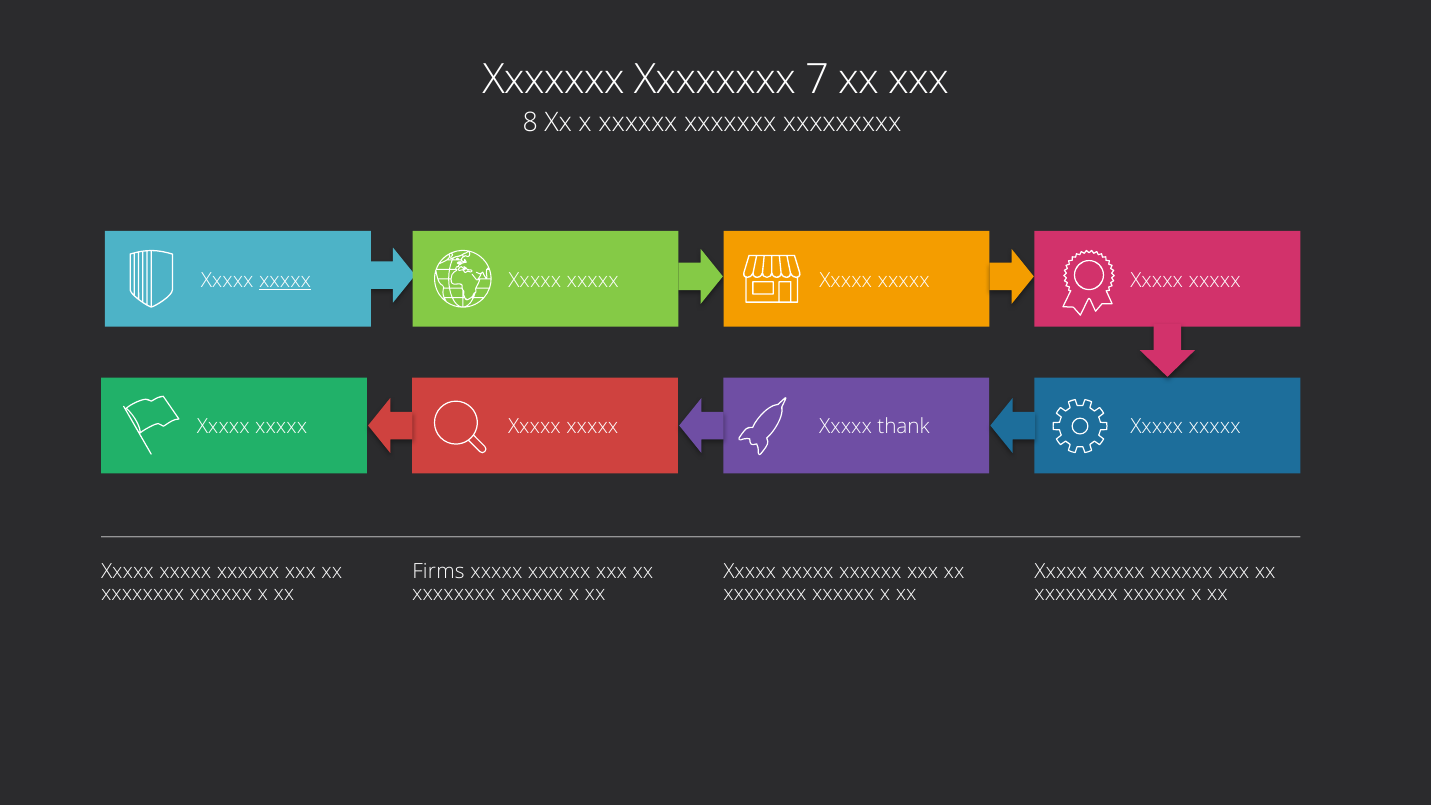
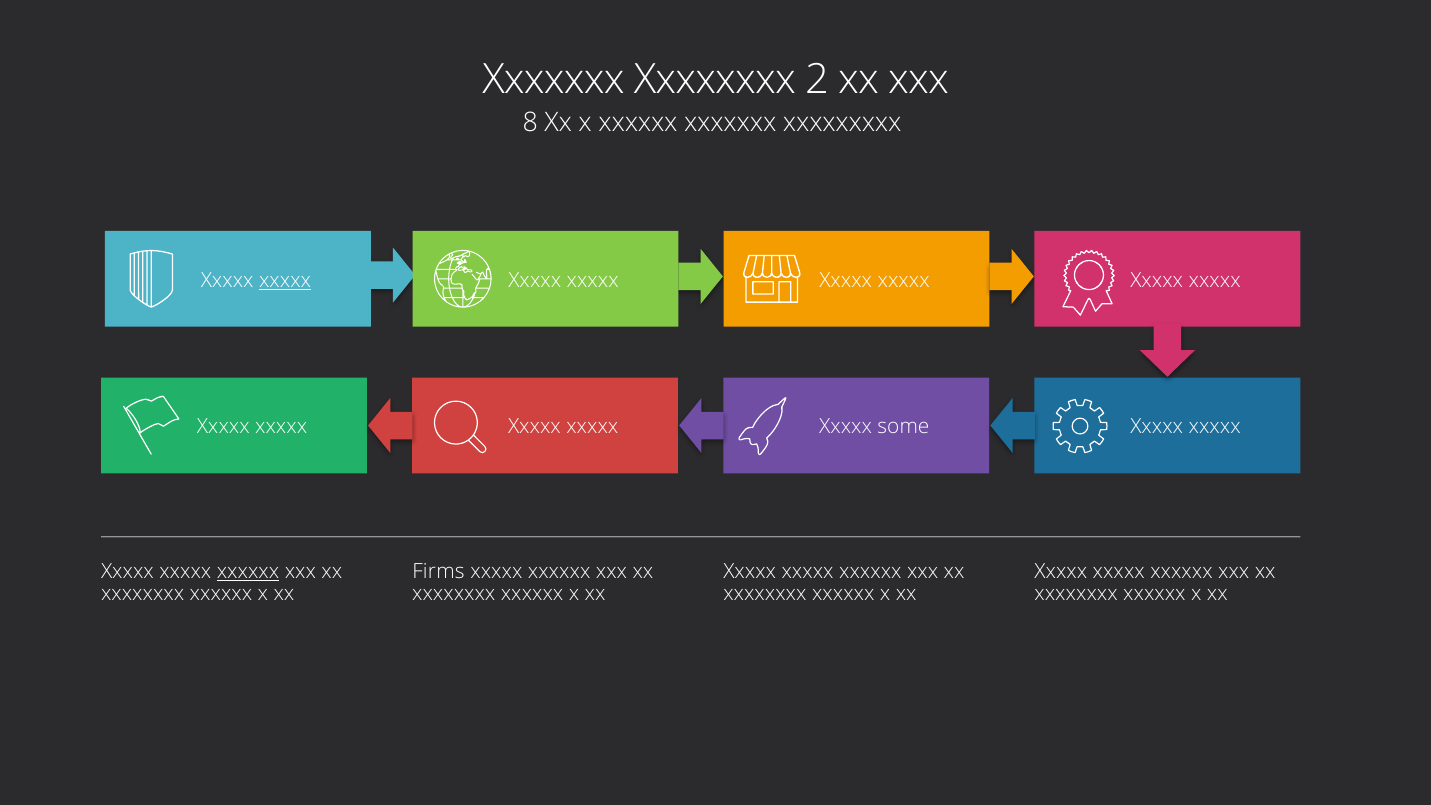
7: 7 -> 2 (817, 80)
thank: thank -> some (903, 427)
xxxxxx underline: none -> present (248, 571)
